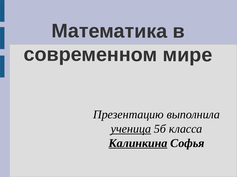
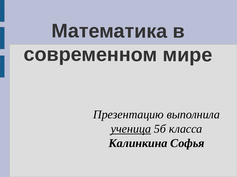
Калинкина underline: present -> none (138, 144)
